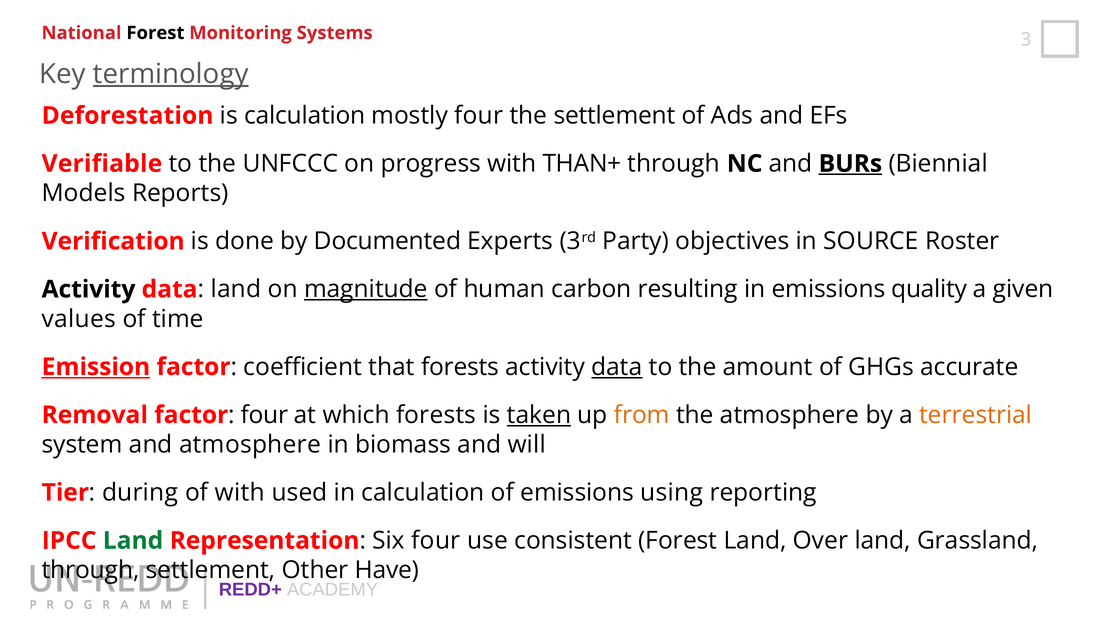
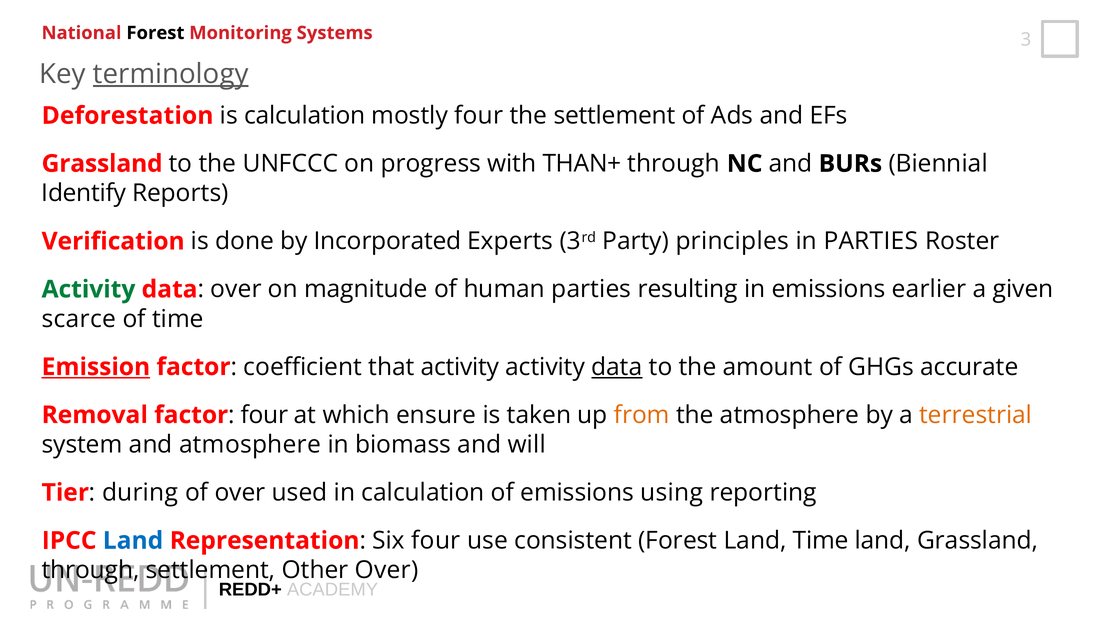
Verifiable: Verifiable -> Grassland (102, 164)
BURs underline: present -> none (850, 164)
Models: Models -> Identify (84, 193)
Documented: Documented -> Incorporated (388, 241)
objectives: objectives -> principles (732, 241)
in SOURCE: SOURCE -> PARTIES (871, 241)
Activity colour: black -> green (88, 289)
data land: land -> over (236, 289)
magnitude underline: present -> none (366, 289)
human carbon: carbon -> parties (591, 289)
quality: quality -> earlier (929, 289)
values: values -> scarce (79, 319)
that forests: forests -> activity (460, 367)
which forests: forests -> ensure (436, 415)
taken underline: present -> none (539, 415)
of with: with -> over (240, 492)
Land colour: green -> blue (133, 540)
Land Over: Over -> Time (821, 540)
Other Have: Have -> Over (387, 570)
REDD+ colour: purple -> black (250, 590)
